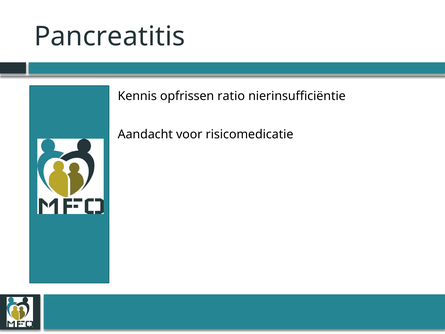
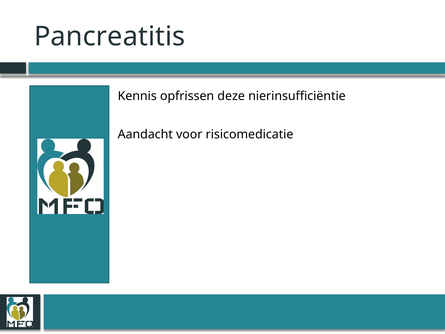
ratio: ratio -> deze (231, 96)
